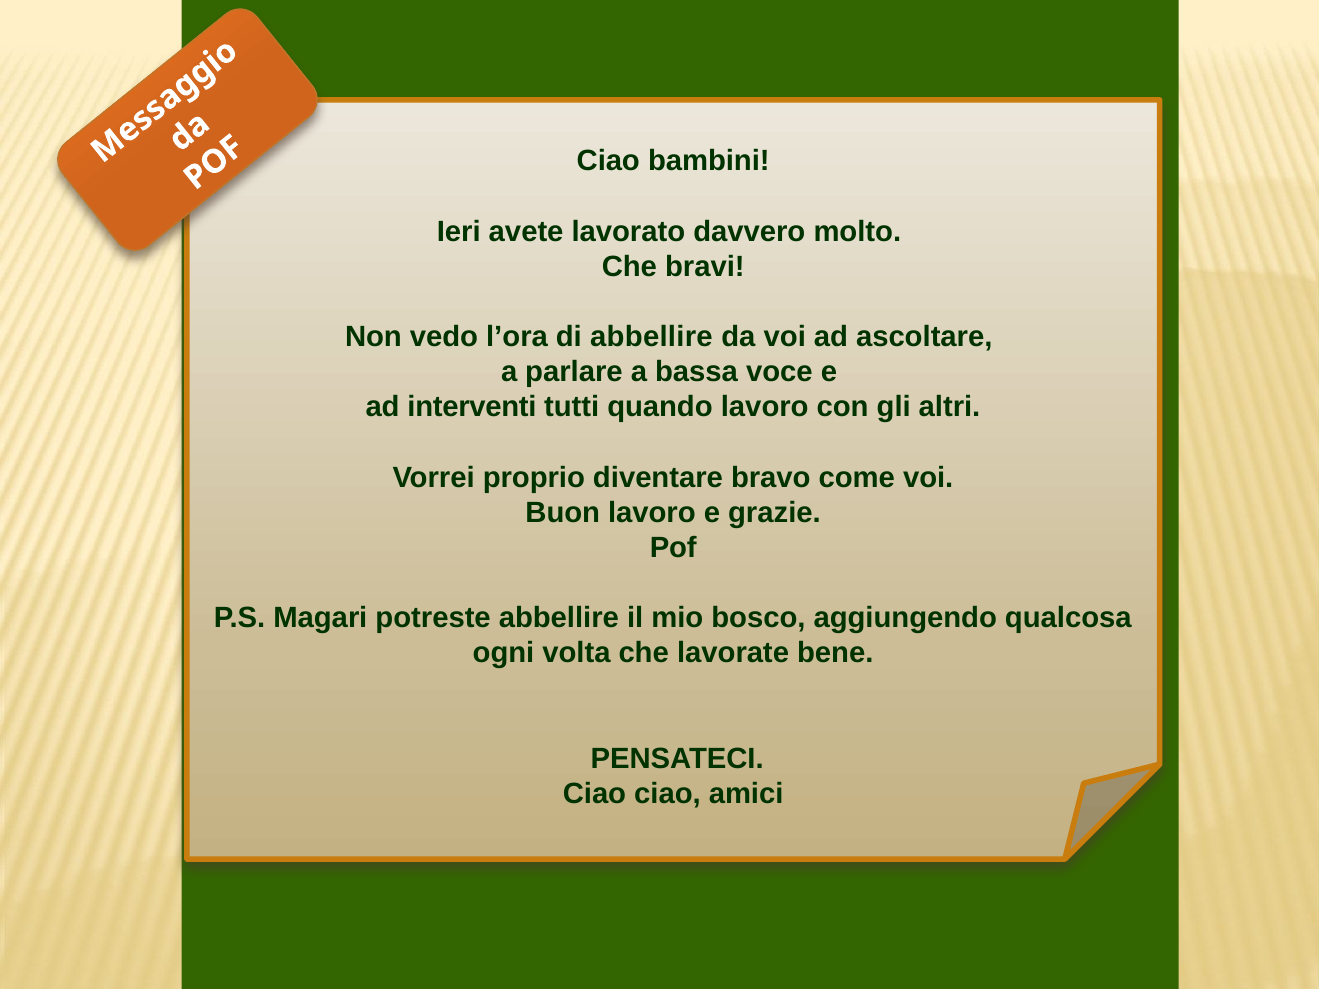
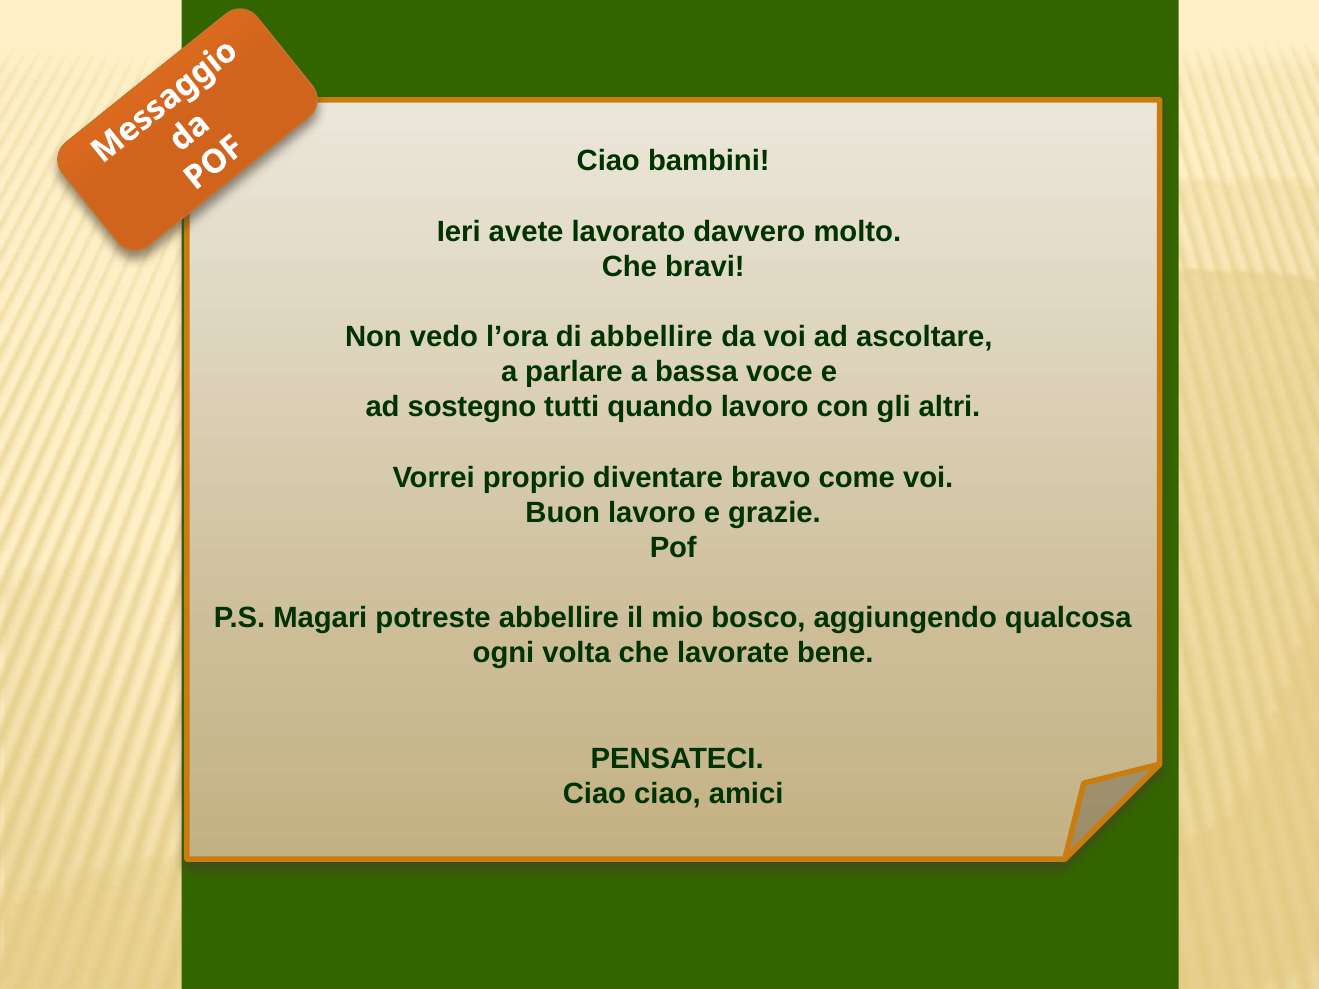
interventi: interventi -> sostegno (472, 407)
